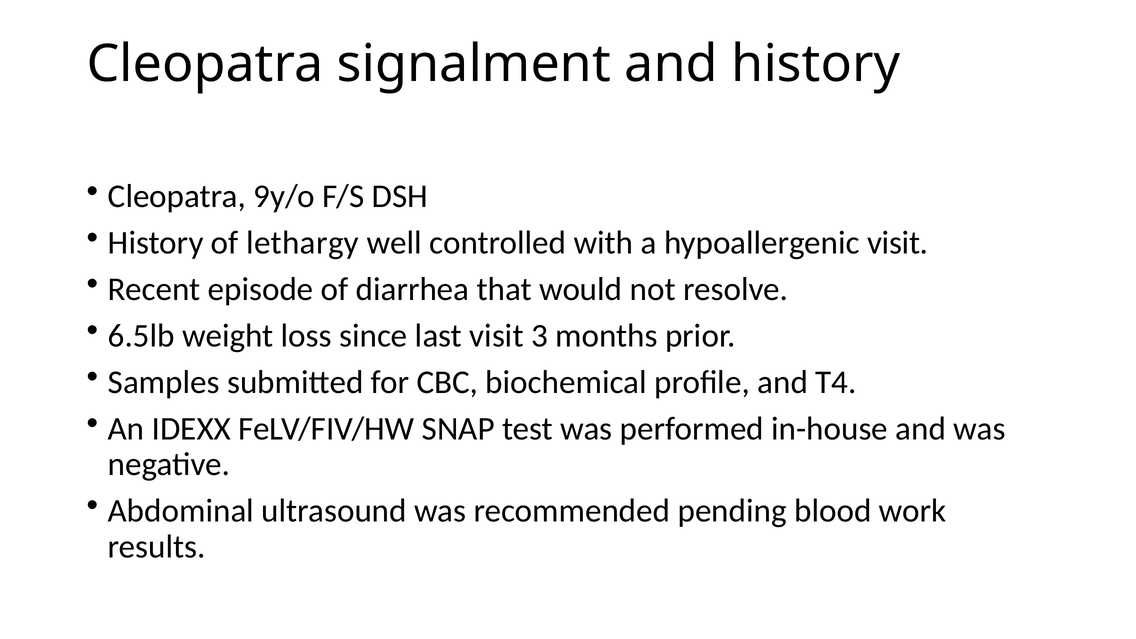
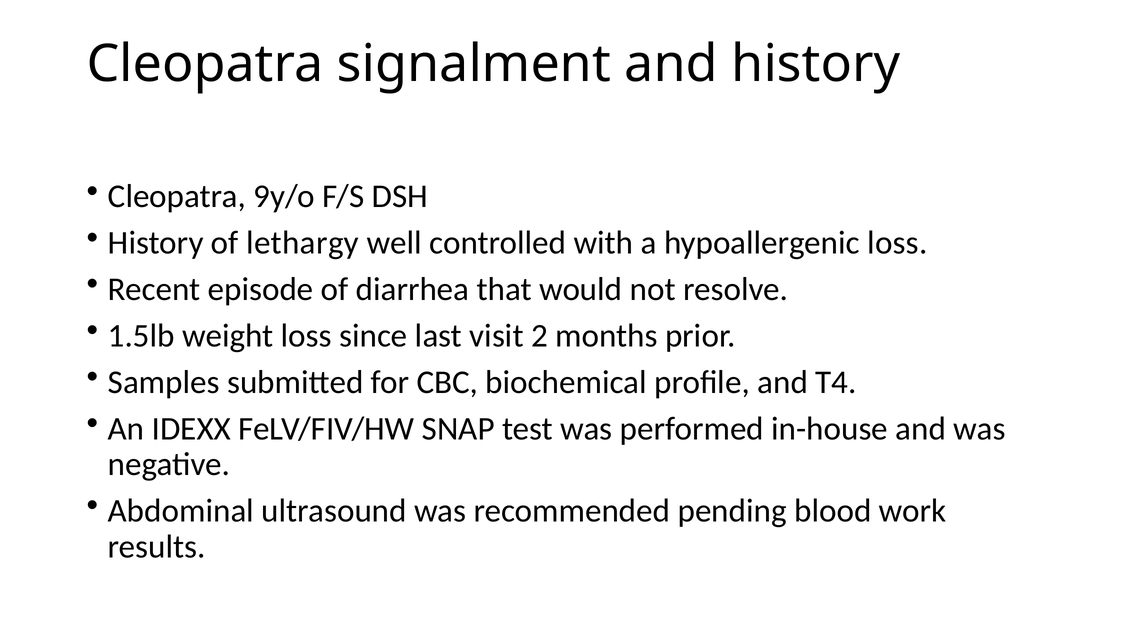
hypoallergenic visit: visit -> loss (897, 243)
6.5lb: 6.5lb -> 1.5lb (141, 336)
3: 3 -> 2 (539, 336)
